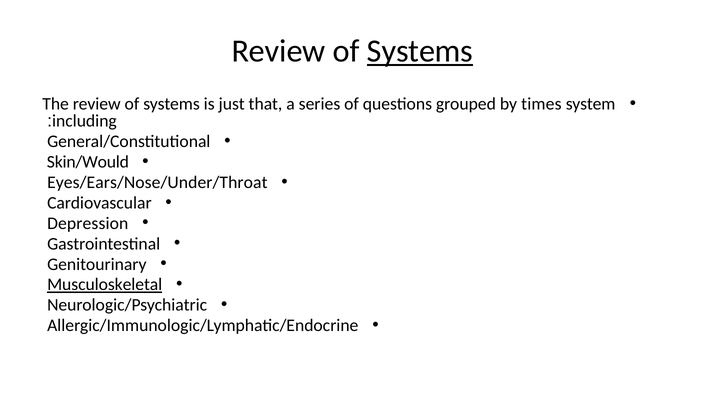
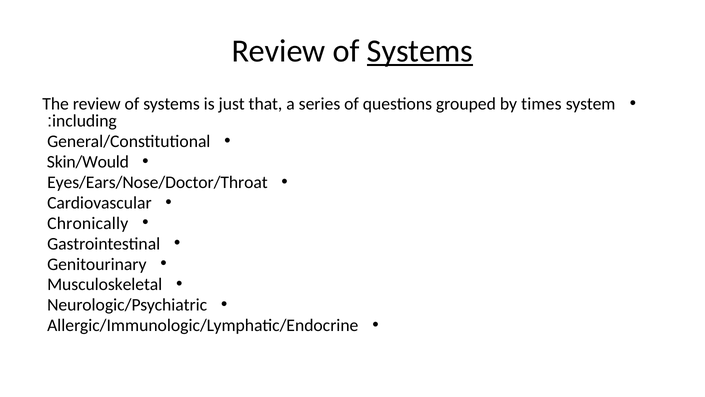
Eyes/Ears/Nose/Under/Throat: Eyes/Ears/Nose/Under/Throat -> Eyes/Ears/Nose/Doctor/Throat (157, 182)
Depression: Depression -> Chronically (88, 223)
Musculoskeletal underline: present -> none (105, 284)
